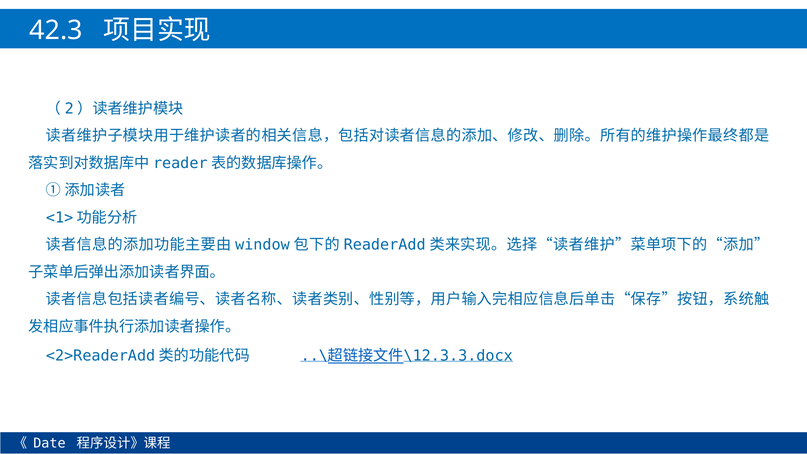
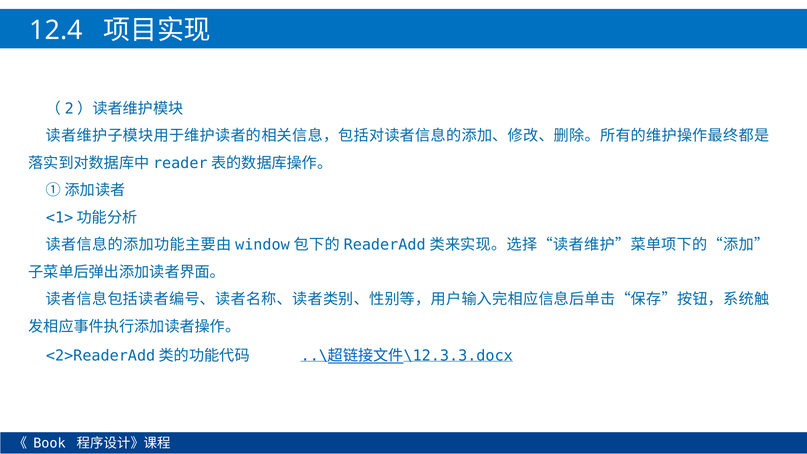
42.3: 42.3 -> 12.4 (56, 30)
Date: Date -> Book (49, 443)
